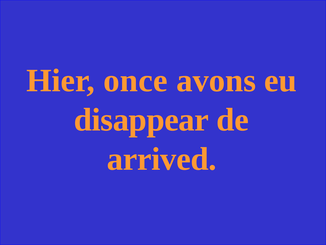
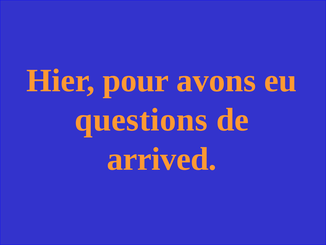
once: once -> pour (136, 80)
disappear: disappear -> questions (141, 120)
